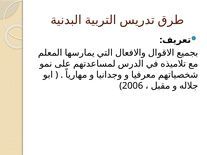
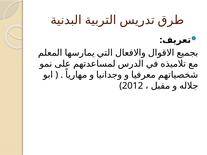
2006: 2006 -> 2012 (133, 86)
